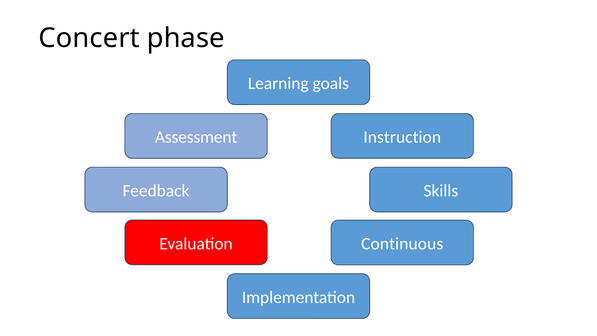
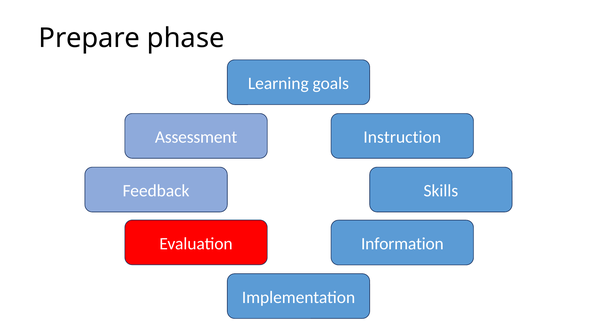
Concert: Concert -> Prepare (89, 38)
Continuous: Continuous -> Information (402, 244)
